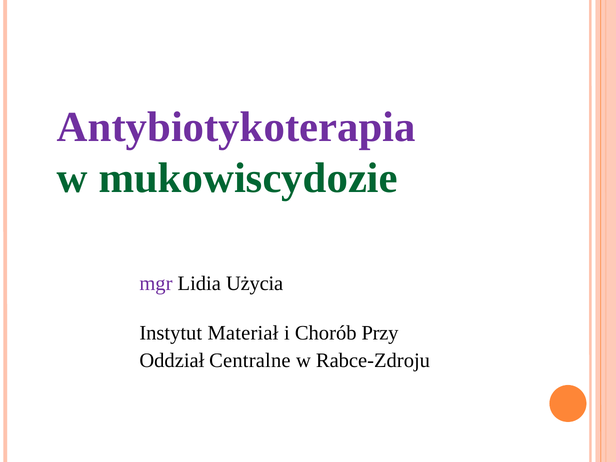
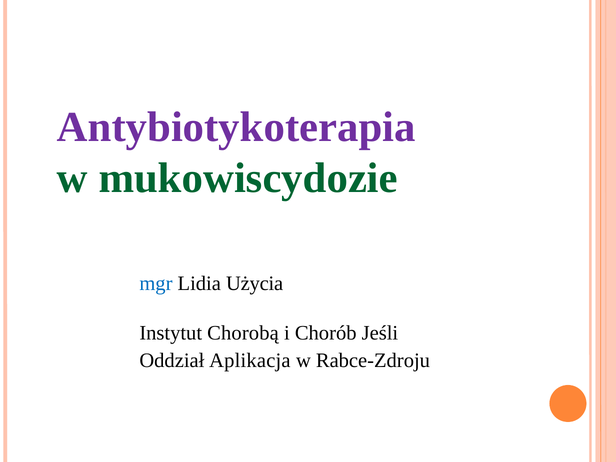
mgr colour: purple -> blue (156, 284)
Materiał: Materiał -> Chorobą (243, 333)
Przy: Przy -> Jeśli (380, 333)
Centralne: Centralne -> Aplikacja (250, 360)
